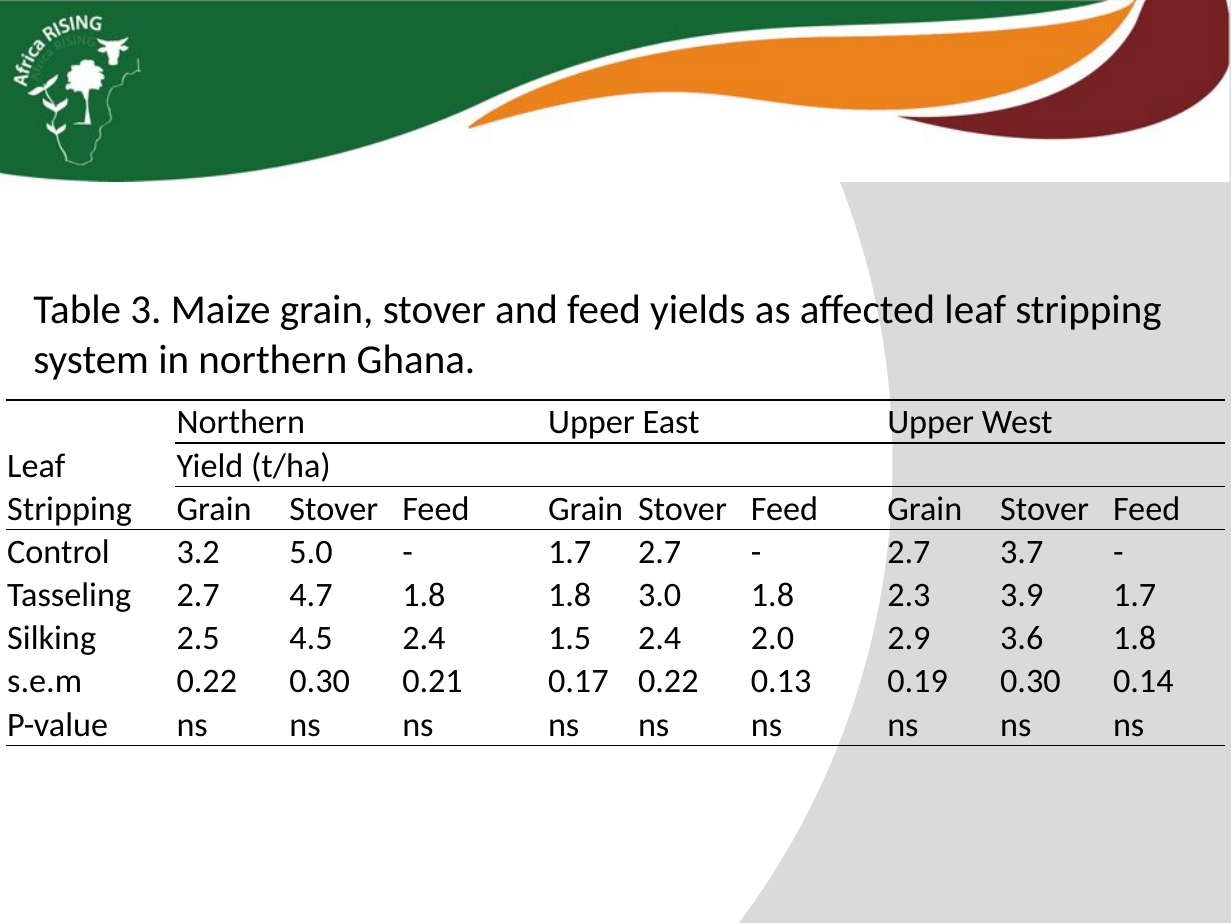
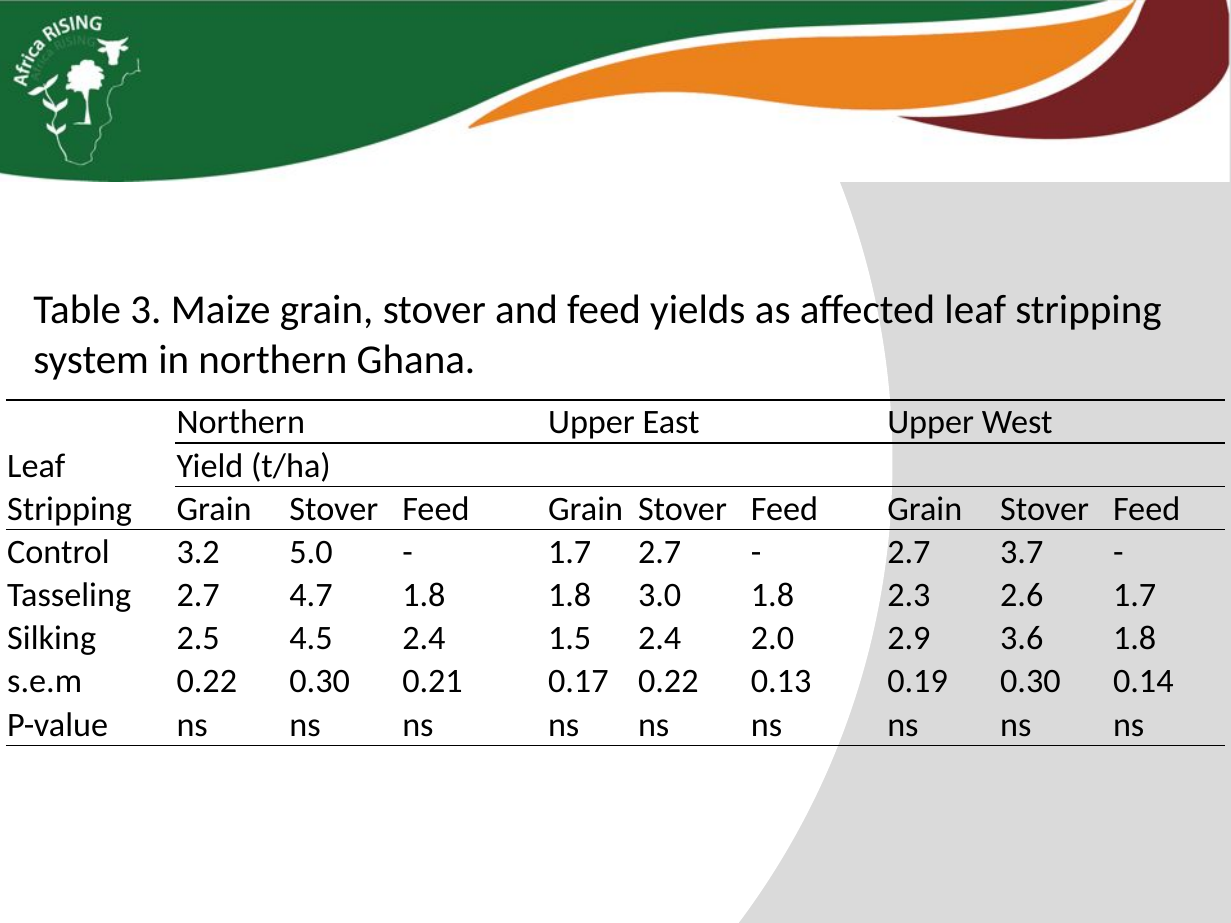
3.9: 3.9 -> 2.6 (1022, 595)
